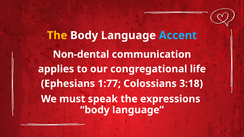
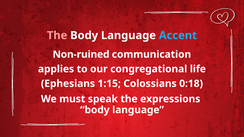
The colour: yellow -> pink (57, 35)
Non-dental: Non-dental -> Non-ruined (81, 54)
1:77: 1:77 -> 1:15 (109, 84)
3:18: 3:18 -> 0:18 (191, 84)
